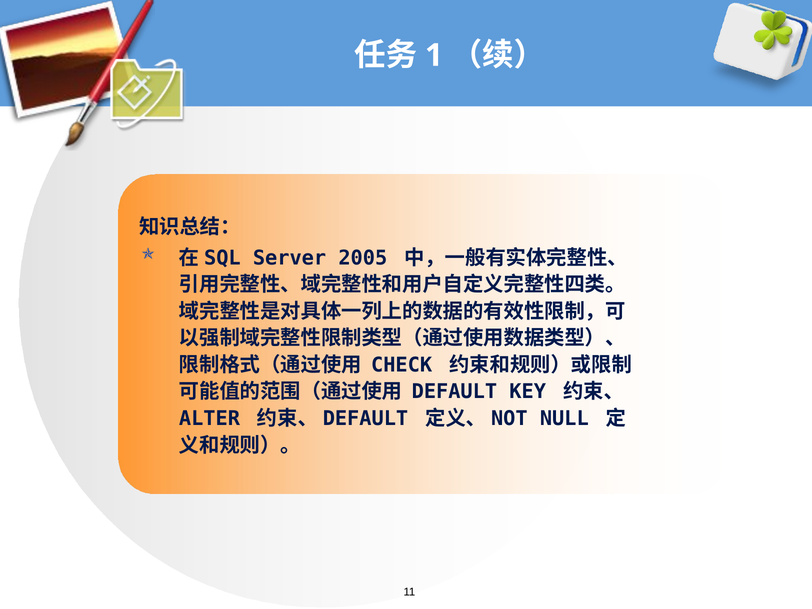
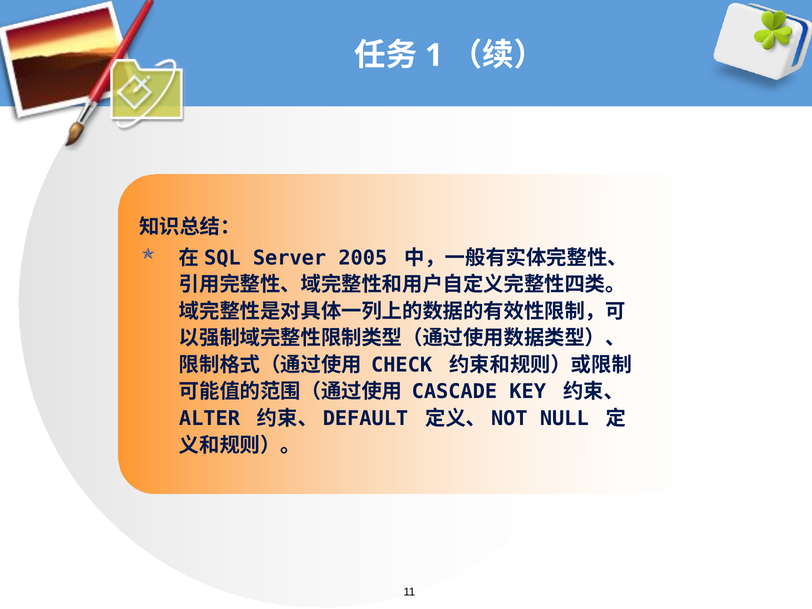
DEFAULT: DEFAULT -> CASCADE (454, 392)
